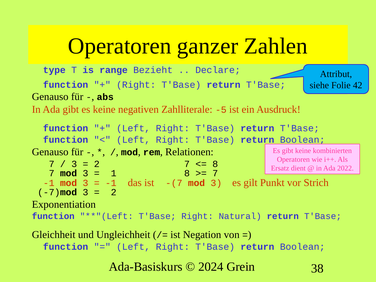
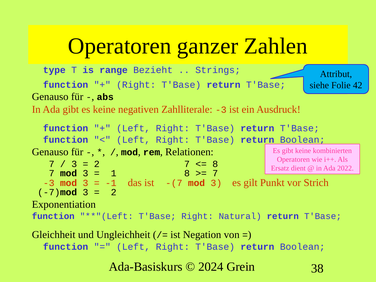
Declare: Declare -> Strings (218, 70)
Zahlliterale -5: -5 -> -3 (221, 110)
-1: -1 -> -3 (49, 183)
